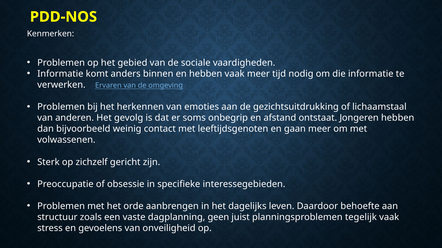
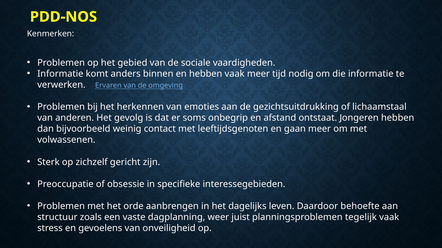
geen: geen -> weer (218, 218)
